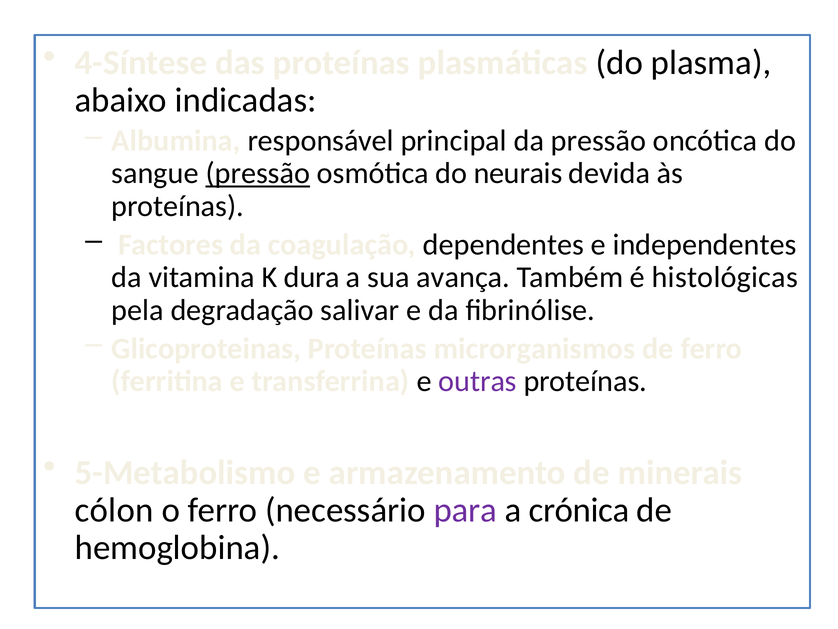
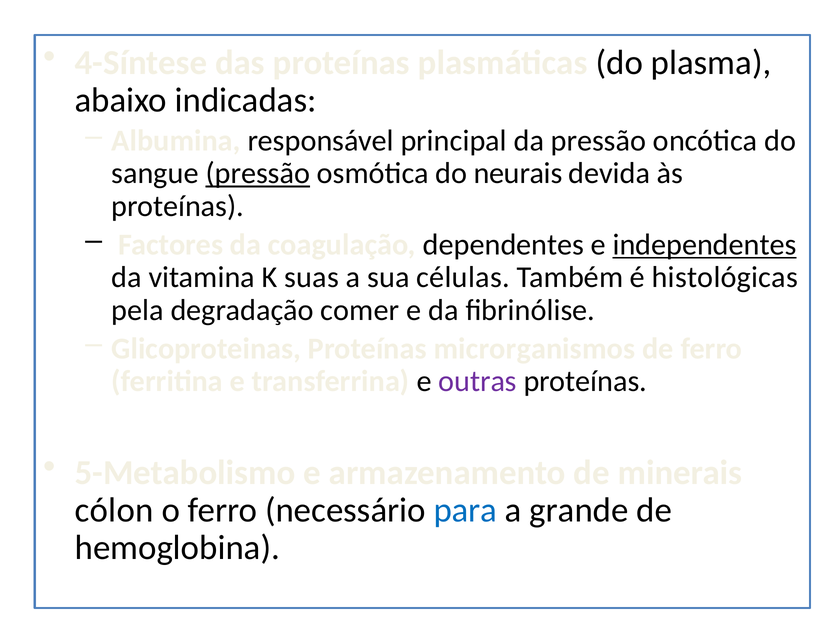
independentes underline: none -> present (705, 245)
dura: dura -> suas (312, 277)
avança: avança -> células (463, 277)
salivar: salivar -> comer (360, 310)
para colour: purple -> blue (465, 510)
crónica: crónica -> grande (579, 510)
